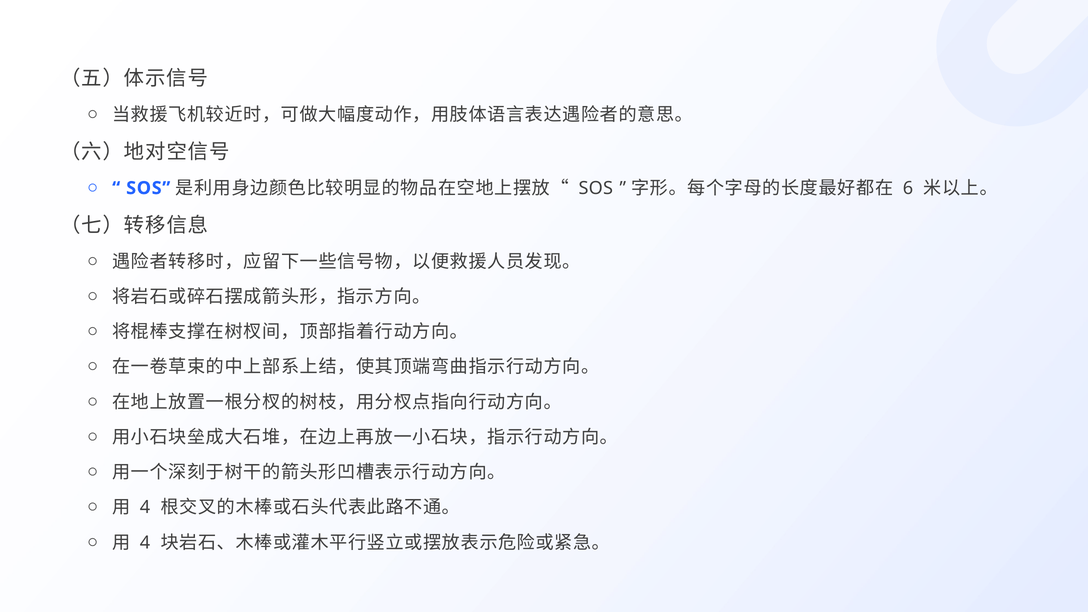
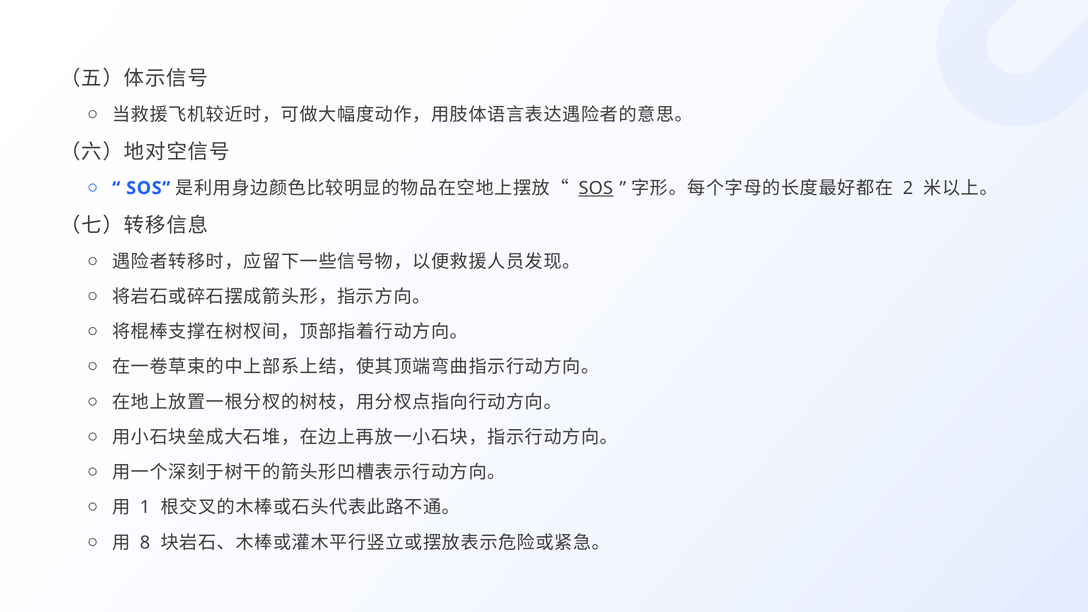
SOS underline: none -> present (596, 188)
6: 6 -> 2 (908, 188)
4: 4 -> 1 (145, 507)
4: 4 -> 8 (145, 543)
